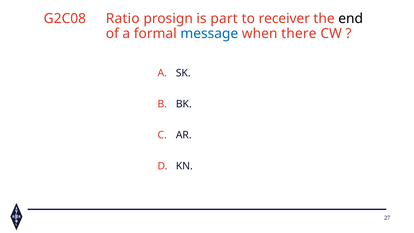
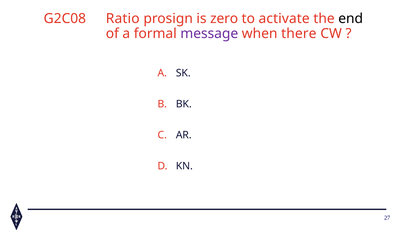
part: part -> zero (224, 19)
receiver: receiver -> activate (284, 19)
message colour: blue -> purple (209, 34)
